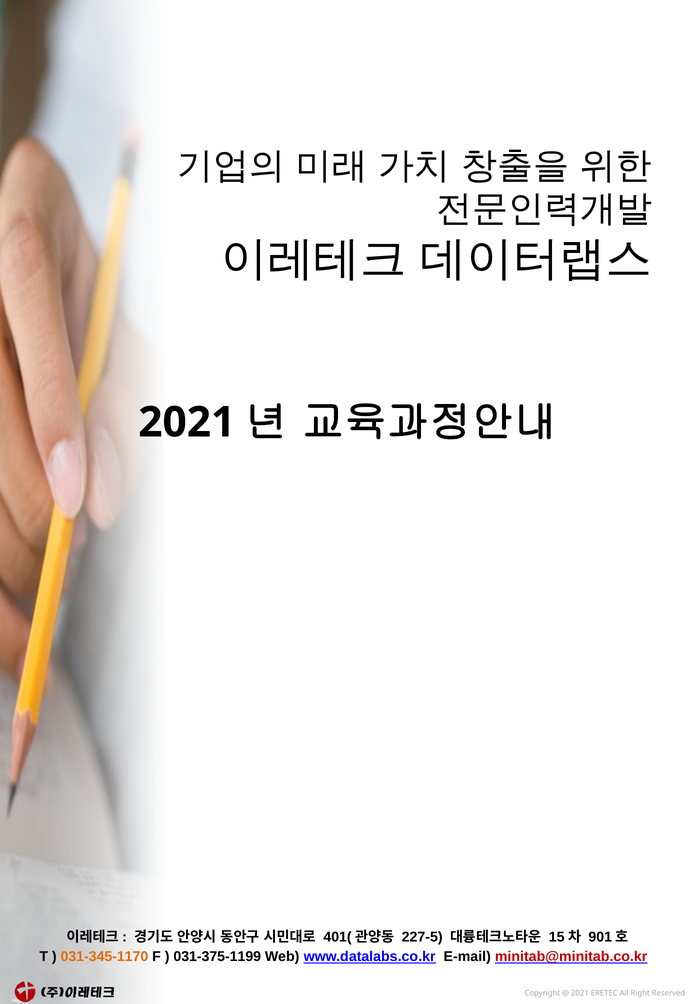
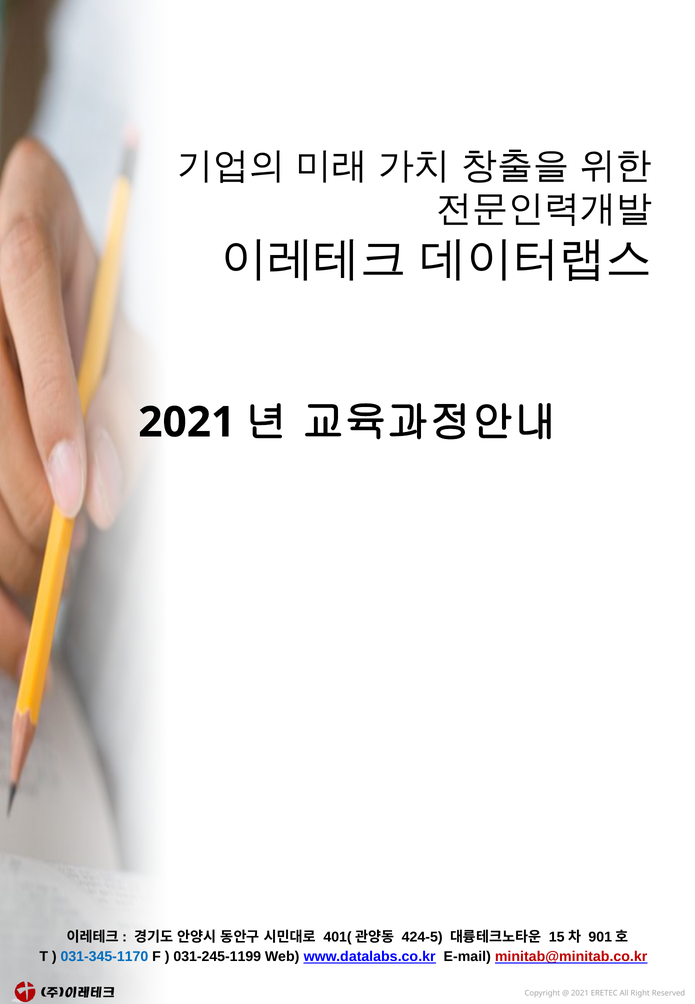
227-5: 227-5 -> 424-5 (422, 937)
031-345-1170 colour: orange -> blue (104, 957)
031-375-1199: 031-375-1199 -> 031-245-1199 (217, 957)
